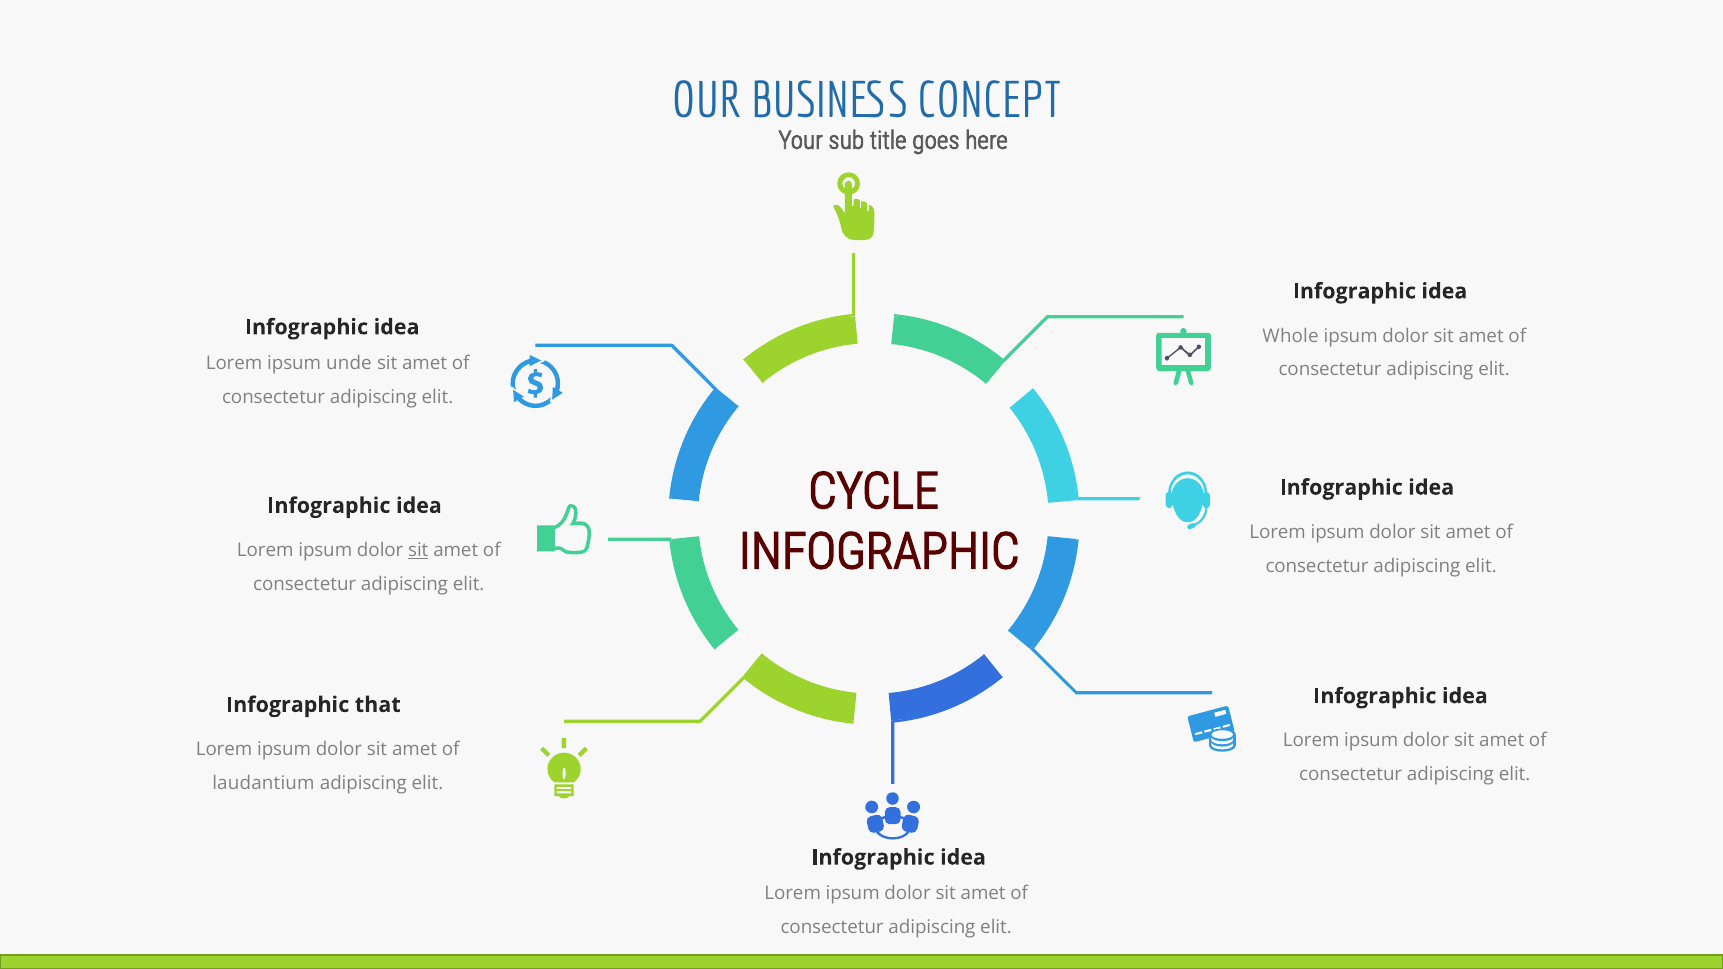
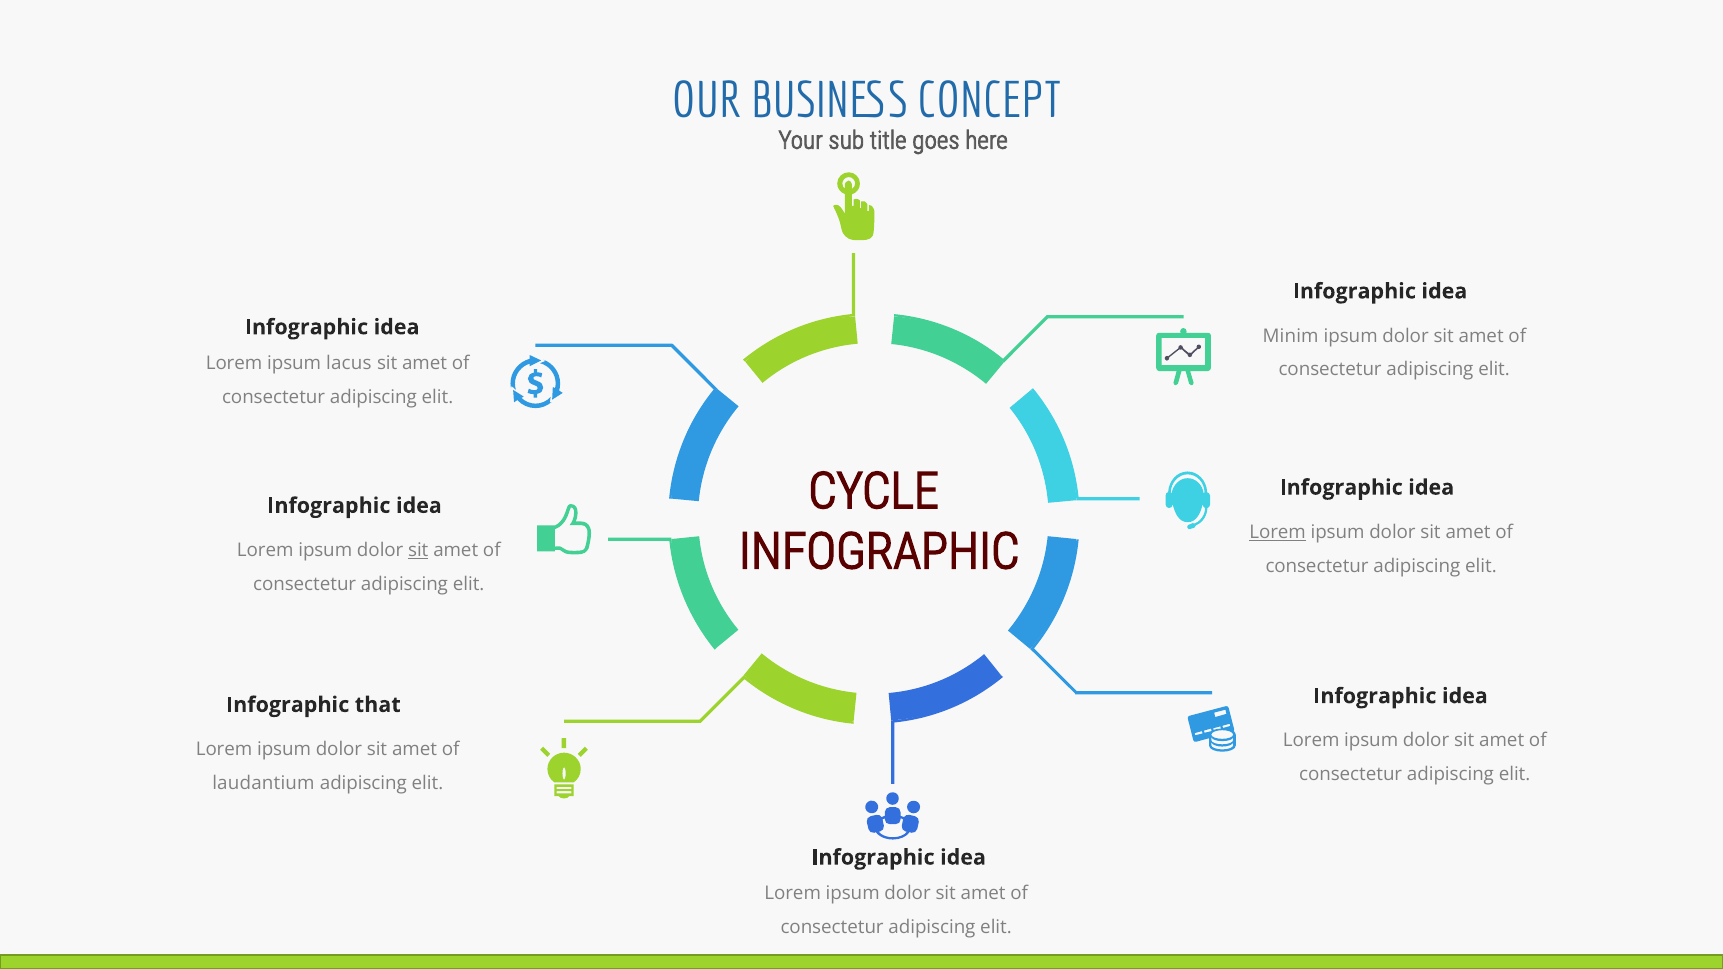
Whole: Whole -> Minim (1291, 336)
unde: unde -> lacus (349, 364)
Lorem underline: none -> present (1278, 532)
